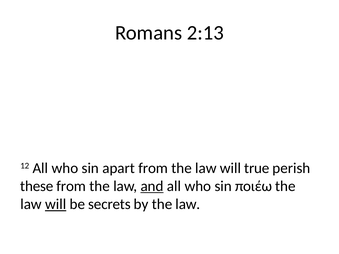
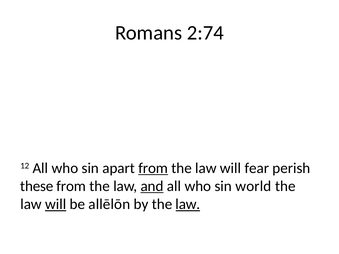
2:13: 2:13 -> 2:74 (205, 33)
from underline: none -> present (153, 168)
true: true -> fear (257, 168)
ποιέω: ποιέω -> world (253, 186)
secrets: secrets -> allēlōn (109, 204)
law underline: none -> present (188, 204)
